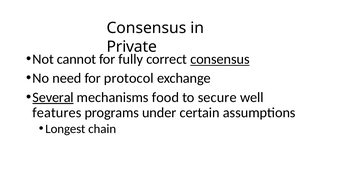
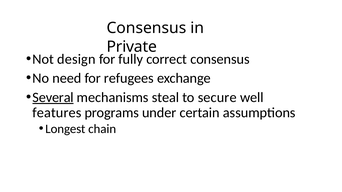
cannot: cannot -> design (76, 59)
consensus underline: present -> none (220, 59)
protocol: protocol -> refugees (129, 78)
food: food -> steal (166, 98)
